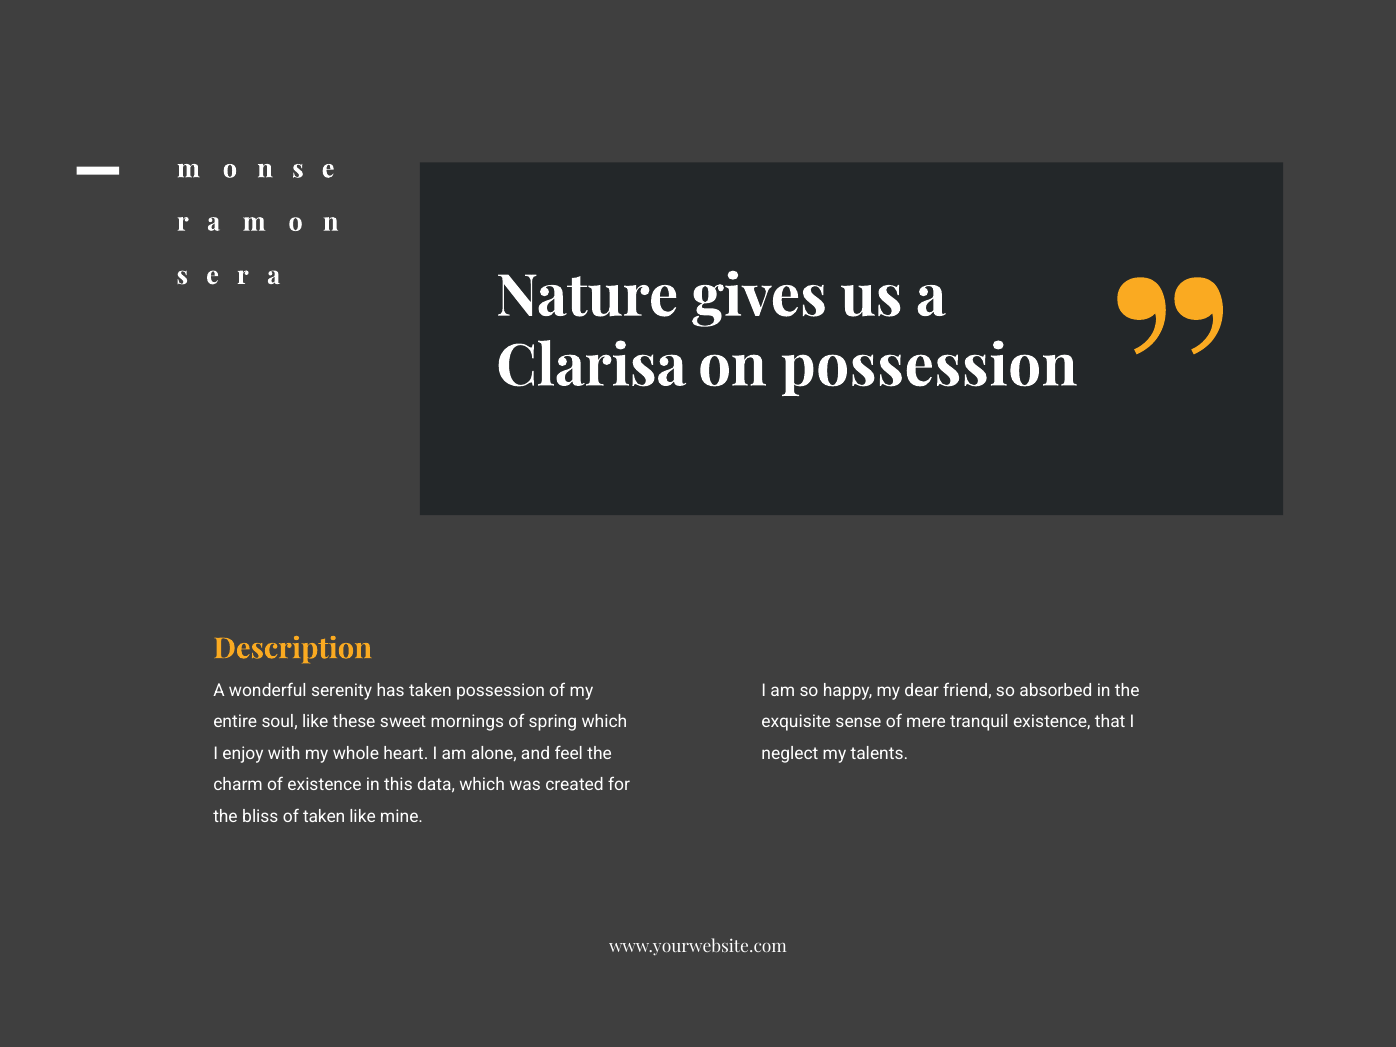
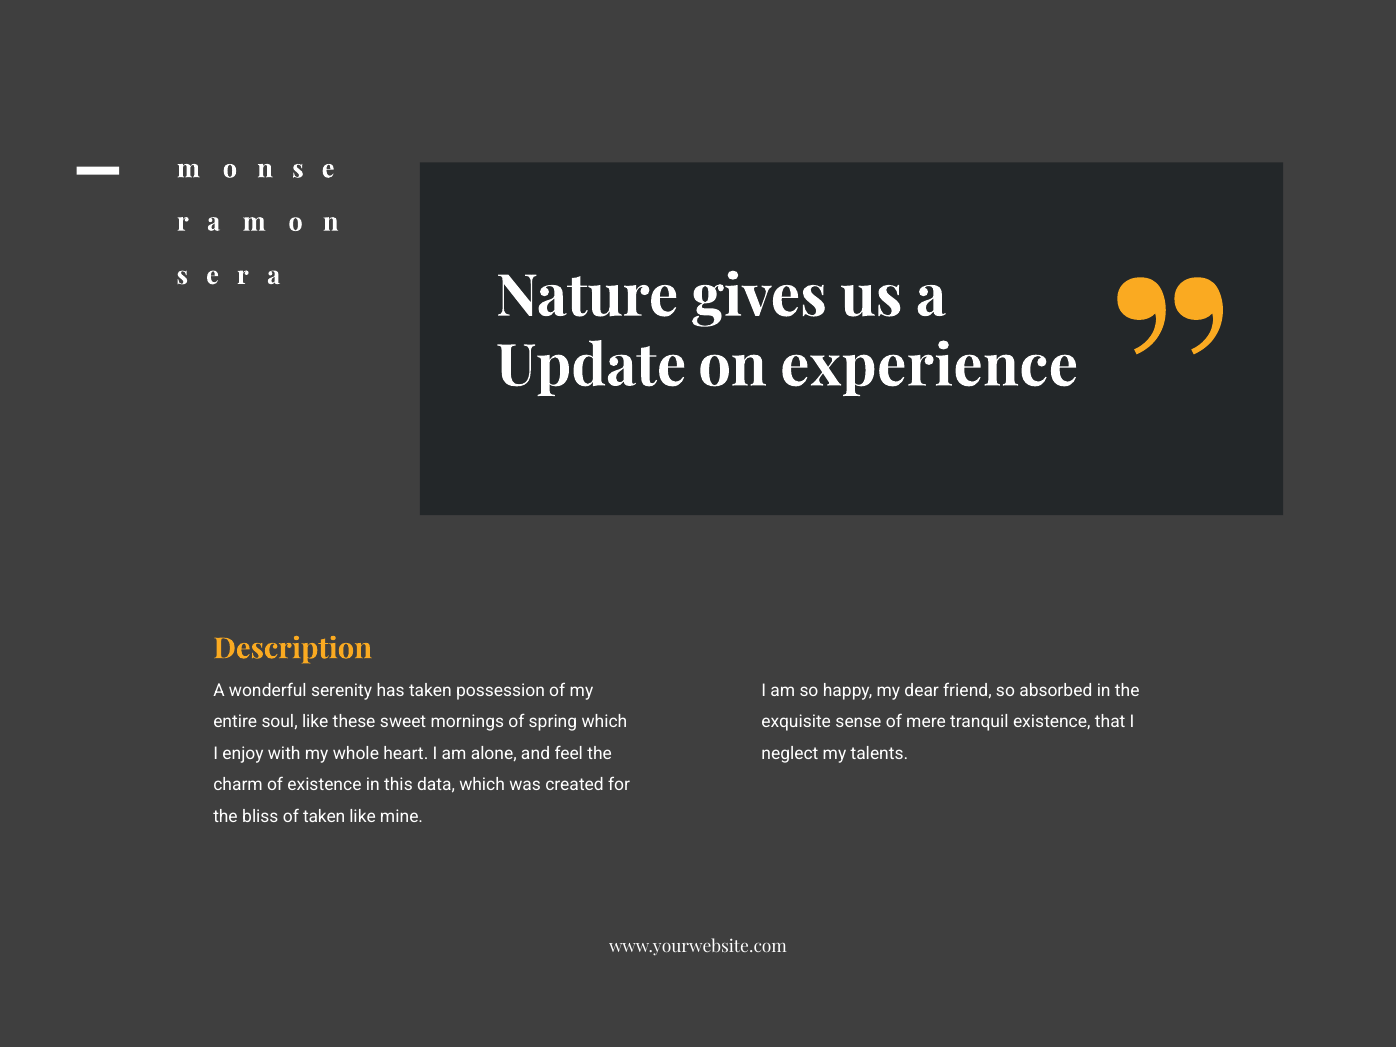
Clarisa: Clarisa -> Update (591, 366)
on possession: possession -> experience (929, 366)
